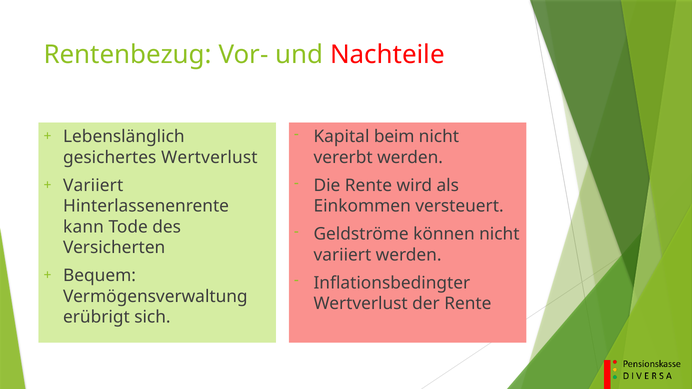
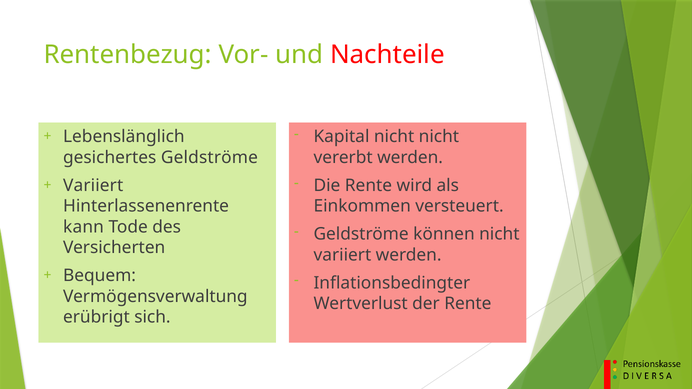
Kapital beim: beim -> nicht (394, 137)
gesichertes Wertverlust: Wertverlust -> Geldströme (209, 158)
